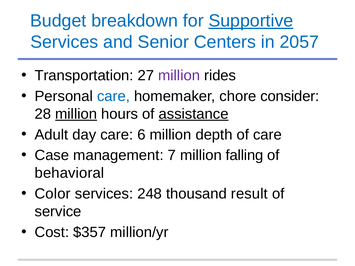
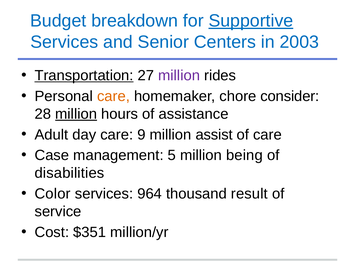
2057: 2057 -> 2003 (299, 42)
Transportation underline: none -> present (84, 76)
care colour: blue -> orange (113, 96)
assistance underline: present -> none (194, 114)
6: 6 -> 9 (141, 135)
depth: depth -> assist (214, 135)
7: 7 -> 5 (172, 155)
falling: falling -> being (244, 155)
behavioral: behavioral -> disabilities (69, 173)
248: 248 -> 964 (150, 194)
$357: $357 -> $351 (90, 232)
